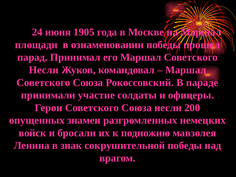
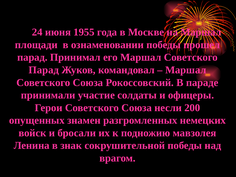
1905: 1905 -> 1955 (84, 32)
Несли: Несли -> Парад (44, 70)
